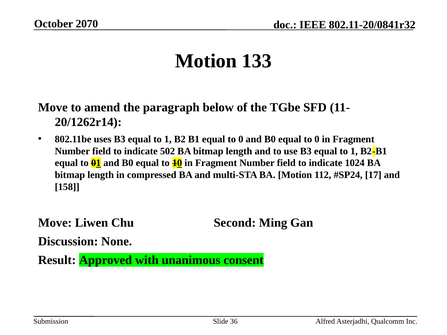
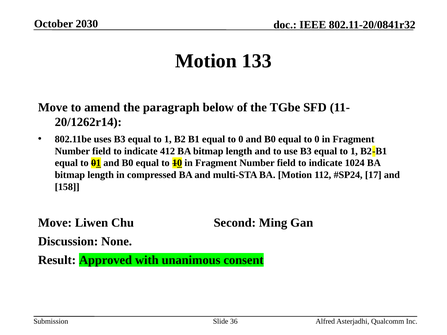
2070: 2070 -> 2030 (87, 24)
502: 502 -> 412 (168, 151)
